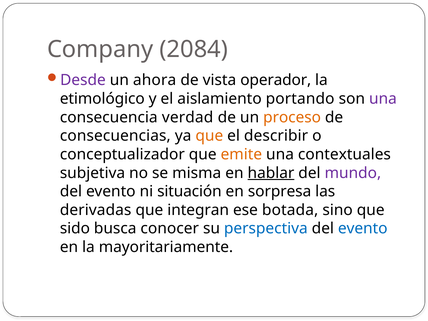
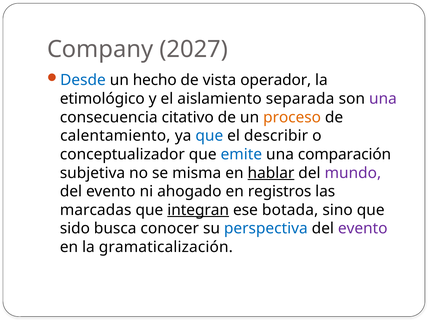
2084: 2084 -> 2027 (194, 49)
Desde colour: purple -> blue (83, 80)
ahora: ahora -> hecho (155, 80)
portando: portando -> separada (300, 99)
verdad: verdad -> citativo (188, 117)
consecuencias: consecuencias -> calentamiento (115, 136)
que colour: orange -> blue (209, 136)
emite colour: orange -> blue (241, 154)
contextuales: contextuales -> comparación (345, 154)
situación: situación -> ahogado (189, 191)
sorpresa: sorpresa -> registros (280, 191)
derivadas: derivadas -> marcadas (96, 210)
integran underline: none -> present (198, 210)
evento colour: blue -> purple (363, 229)
mayoritariamente: mayoritariamente -> gramaticalización (166, 247)
